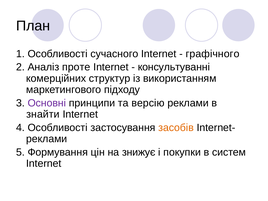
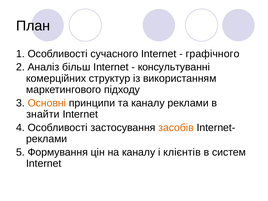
проте: проте -> більш (76, 67)
Основні colour: purple -> orange (47, 103)
та версію: версію -> каналу (148, 103)
на знижує: знижує -> каналу (139, 152)
покупки: покупки -> клієнтів (182, 152)
